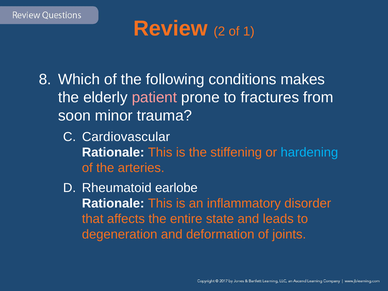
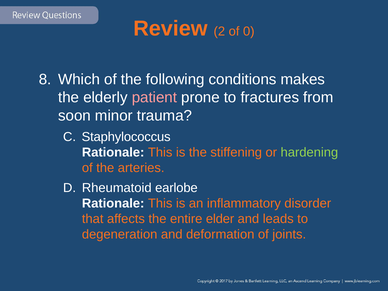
1: 1 -> 0 (249, 31)
Cardiovascular: Cardiovascular -> Staphylococcus (126, 137)
hardening colour: light blue -> light green (309, 152)
state: state -> elder (220, 219)
